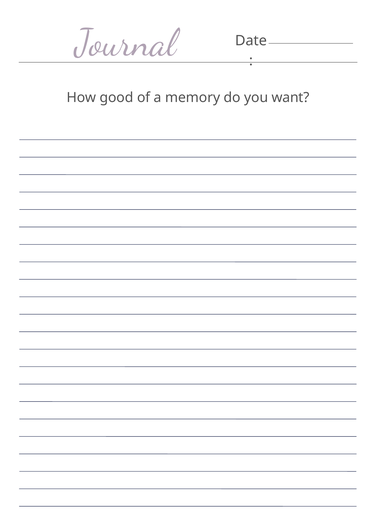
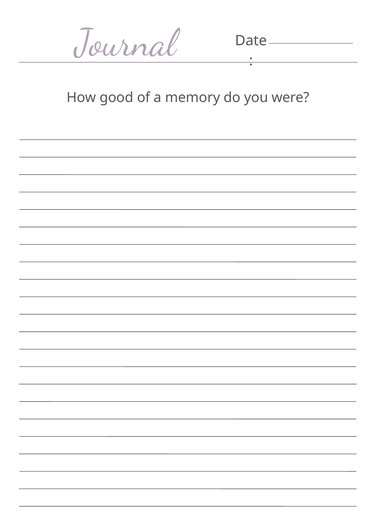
want: want -> were (290, 98)
